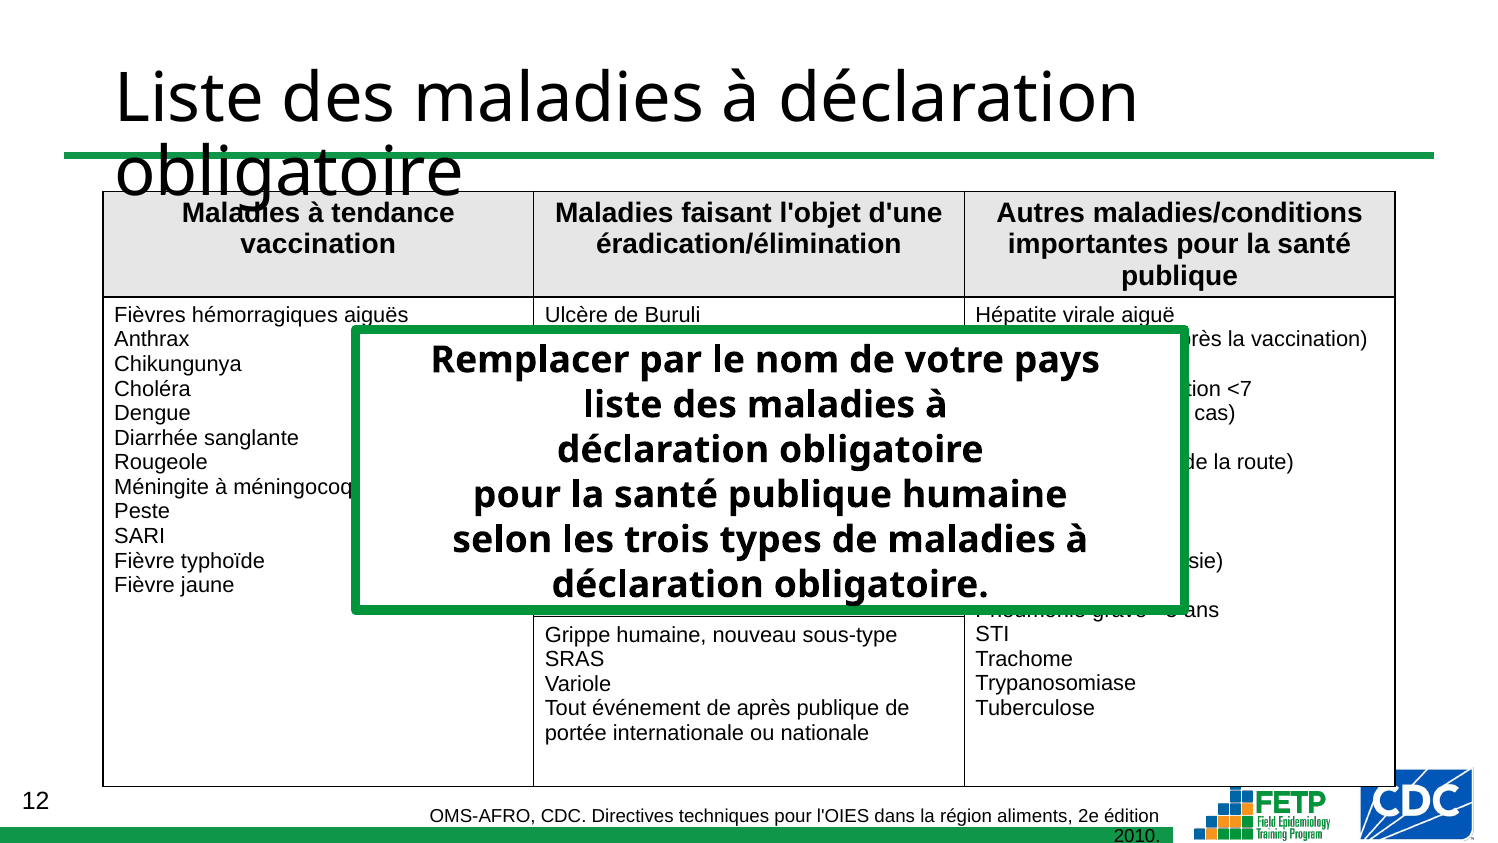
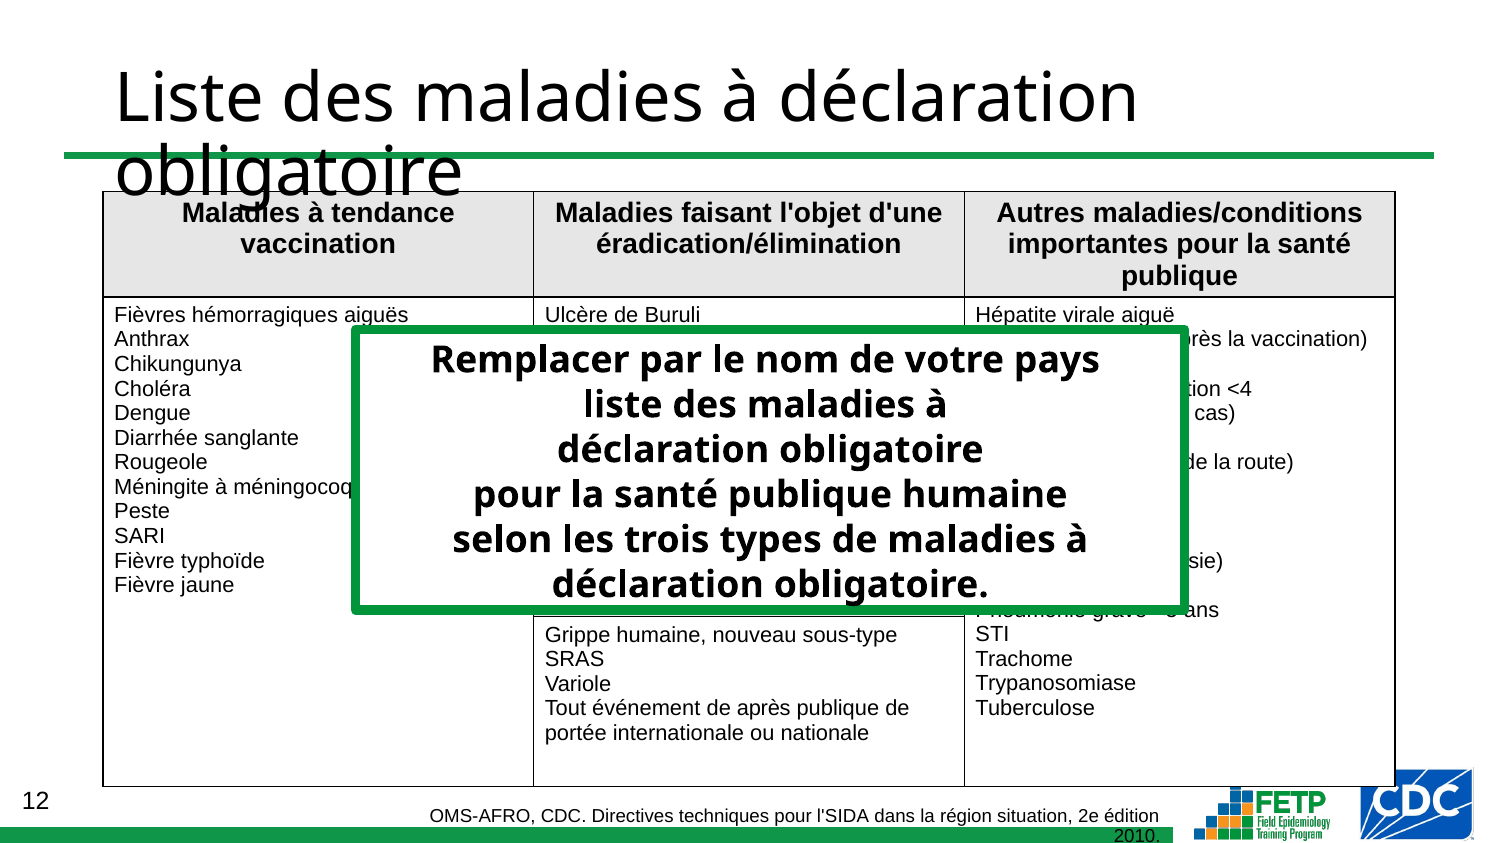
<7: <7 -> <4 (1240, 389)
l'OIES: l'OIES -> l'SIDA (843, 816)
aliments: aliments -> situation (1035, 816)
